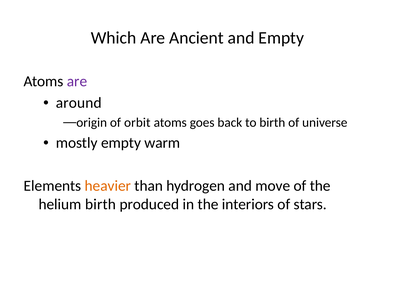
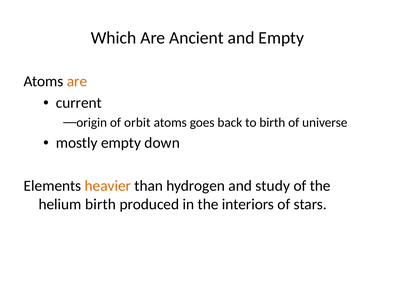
are colour: purple -> orange (77, 81)
around: around -> current (79, 103)
warm: warm -> down (162, 143)
move: move -> study (273, 186)
